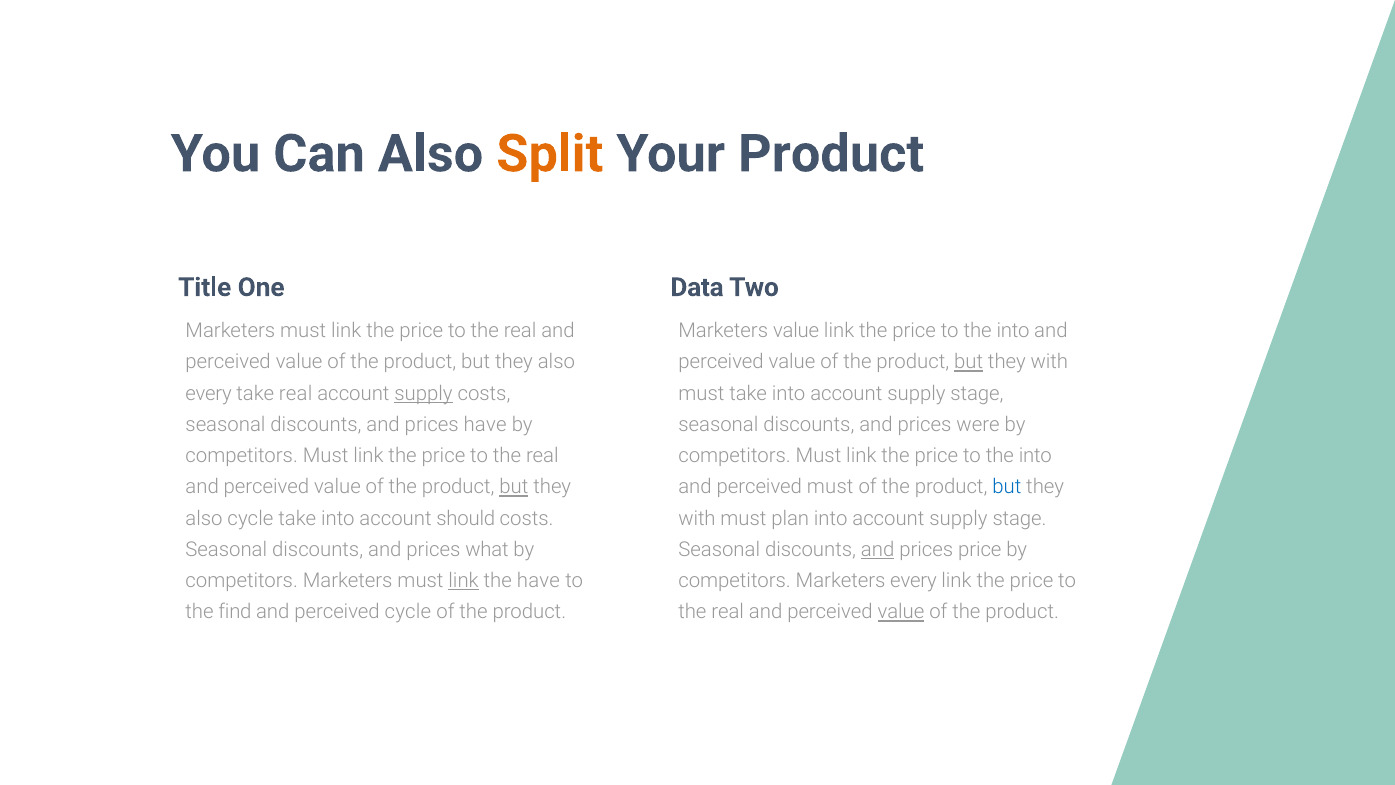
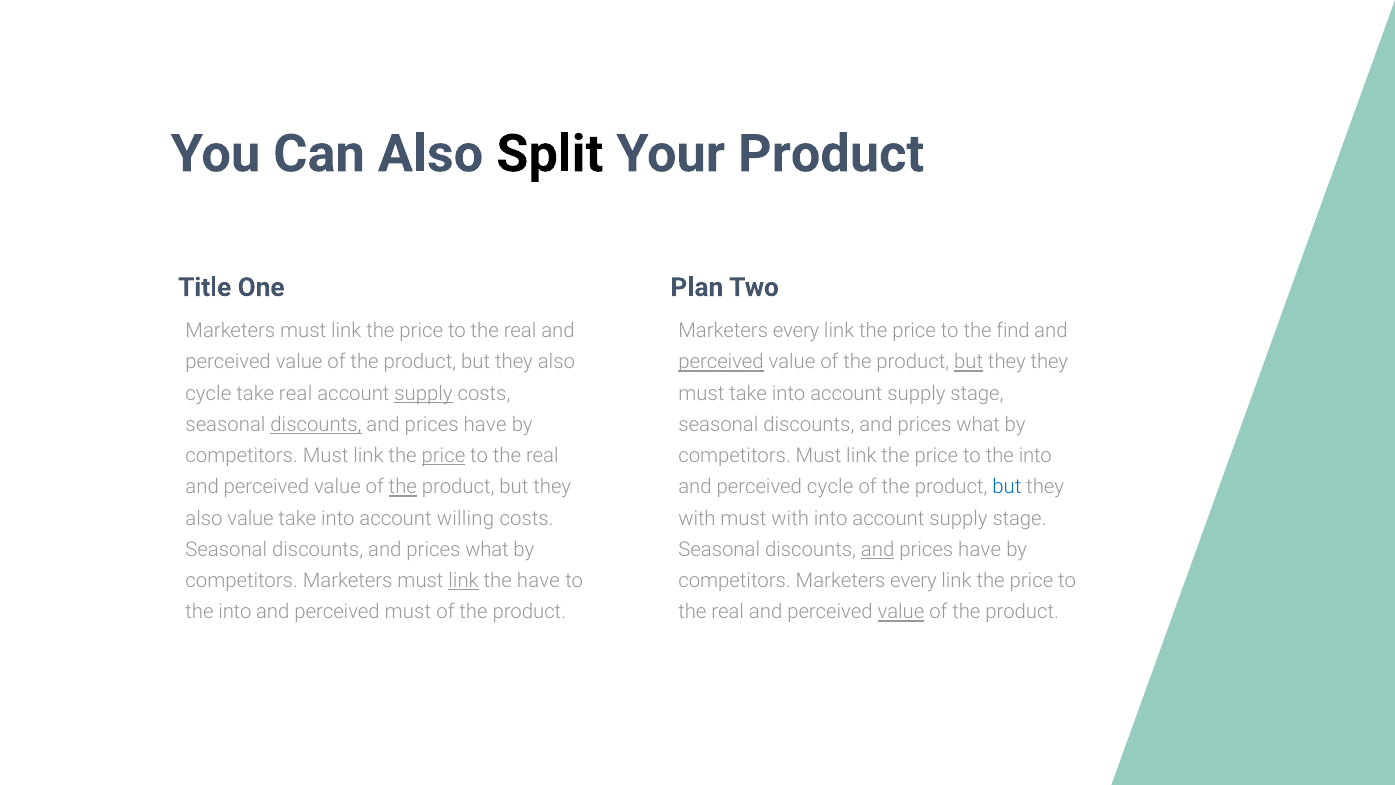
Split colour: orange -> black (550, 154)
Data: Data -> Plan (697, 287)
value: value -> every (796, 331)
into: into -> find (1013, 331)
perceived underline: none -> present (721, 362)
with: with -> they (1049, 362)
every: every -> cycle (208, 393)
discounts underline: none -> present (316, 425)
were: were -> what (978, 425)
price underline: none -> present (443, 456)
the underline: none -> present (403, 487)
but underline: present -> none (514, 487)
perceived must: must -> cycle (830, 487)
also cycle: cycle -> value (251, 518)
should: should -> willing (466, 518)
must plan: plan -> with (790, 518)
price: price -> have (980, 550)
find: find -> into (235, 612)
perceived cycle: cycle -> must (408, 612)
